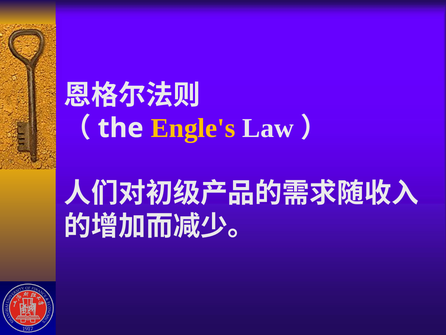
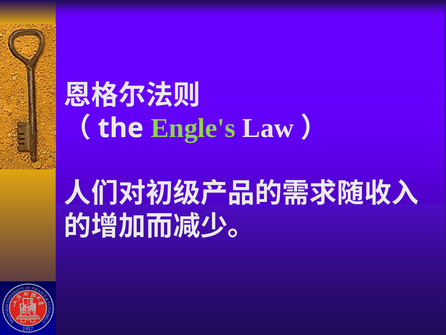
Engle's colour: yellow -> light green (193, 128)
